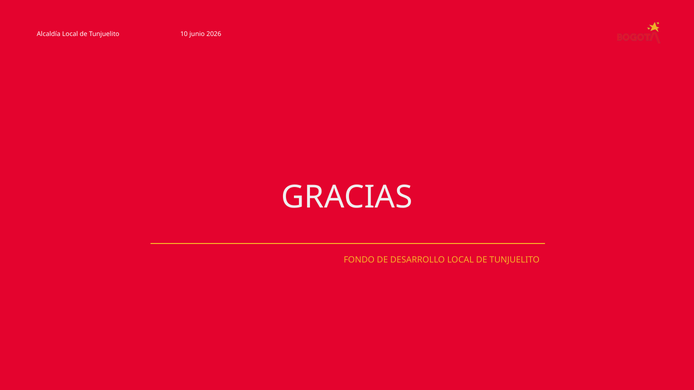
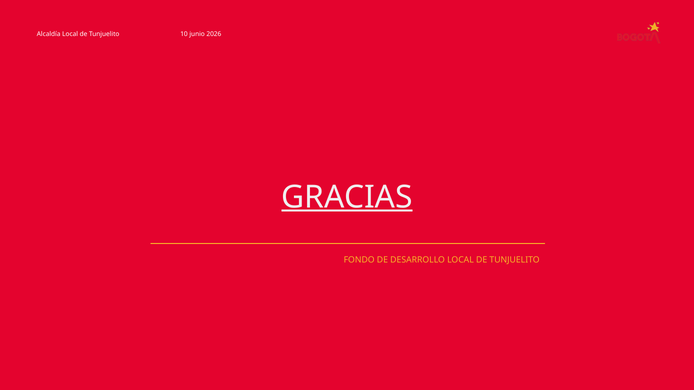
GRACIAS underline: none -> present (347, 197)
